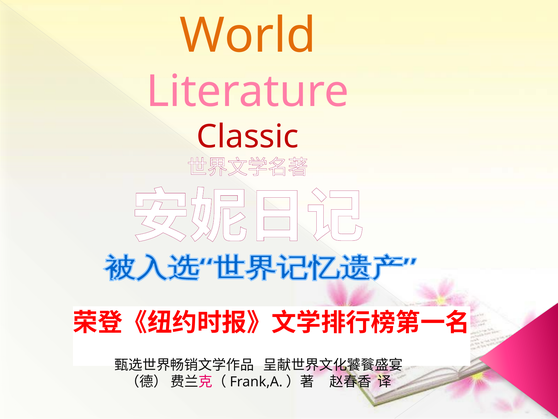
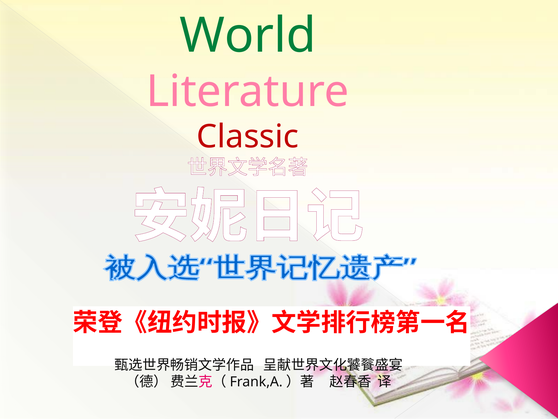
World colour: orange -> green (248, 36)
